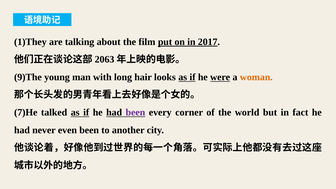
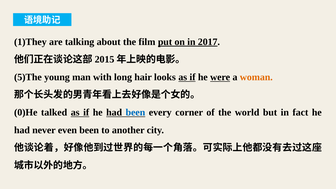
2063: 2063 -> 2015 (105, 59)
9)The: 9)The -> 5)The (28, 77)
7)He: 7)He -> 0)He (26, 112)
been colour: purple -> blue (135, 112)
